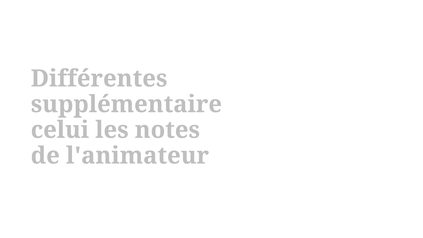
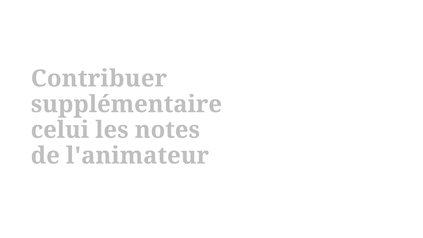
Différentes: Différentes -> Contribuer (99, 79)
